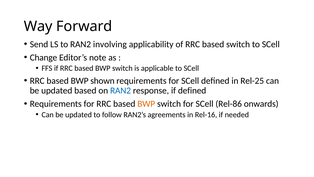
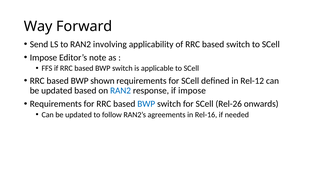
Change: Change -> Impose (43, 57)
Rel-25: Rel-25 -> Rel-12 (252, 81)
if defined: defined -> impose (192, 90)
BWP colour: orange -> blue (146, 104)
Rel-86: Rel-86 -> Rel-26 (229, 104)
